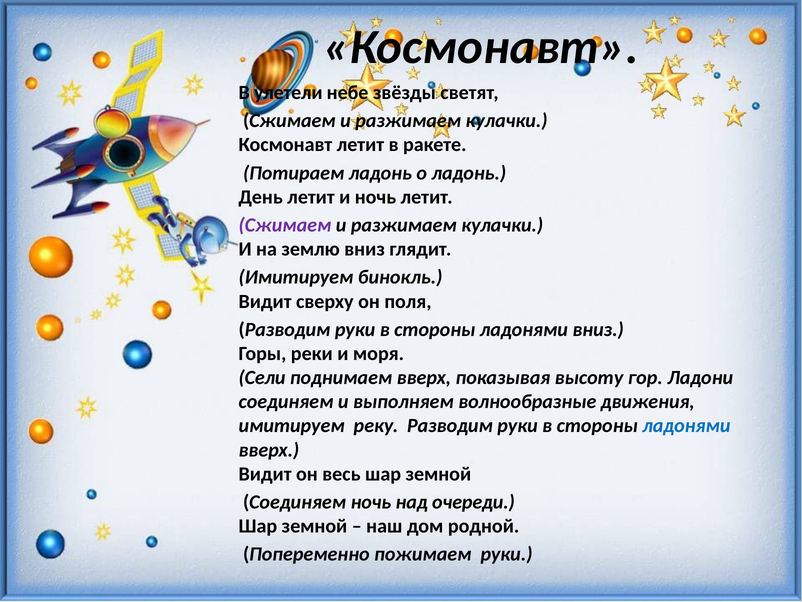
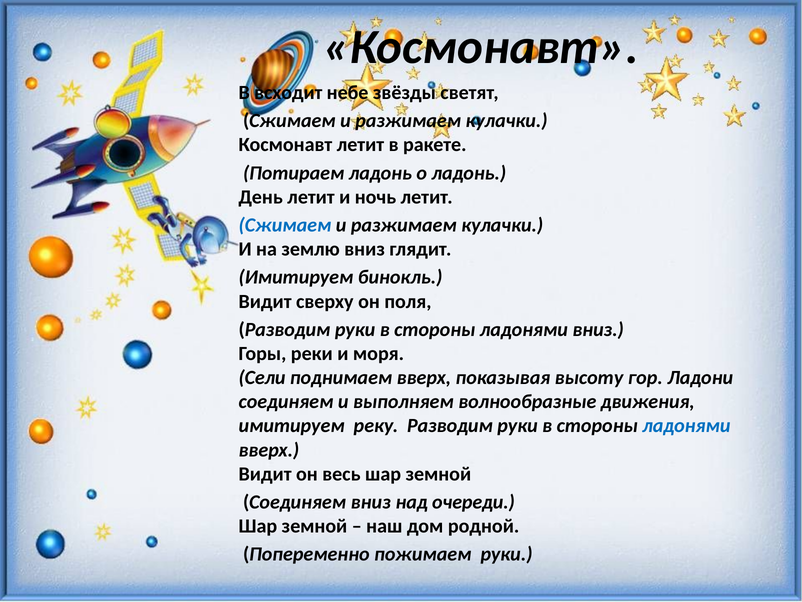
улетели: улетели -> всходит (288, 93)
Сжимаем colour: purple -> blue (285, 225)
Соединяем ночь: ночь -> вниз (371, 502)
